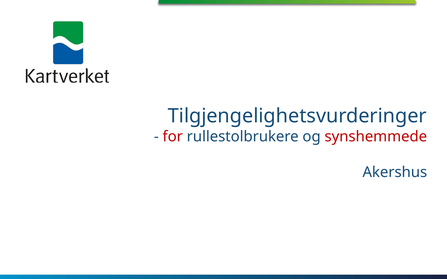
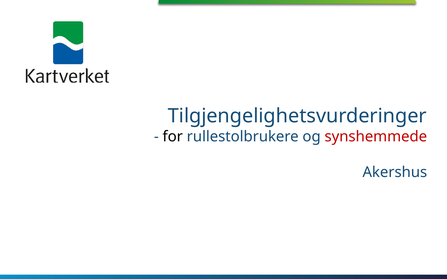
for colour: red -> black (173, 137)
